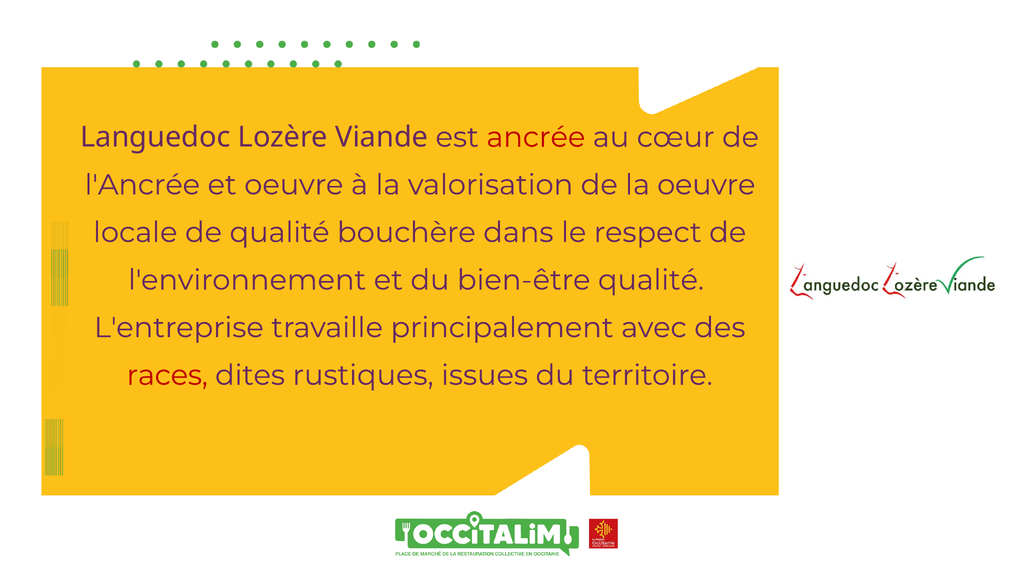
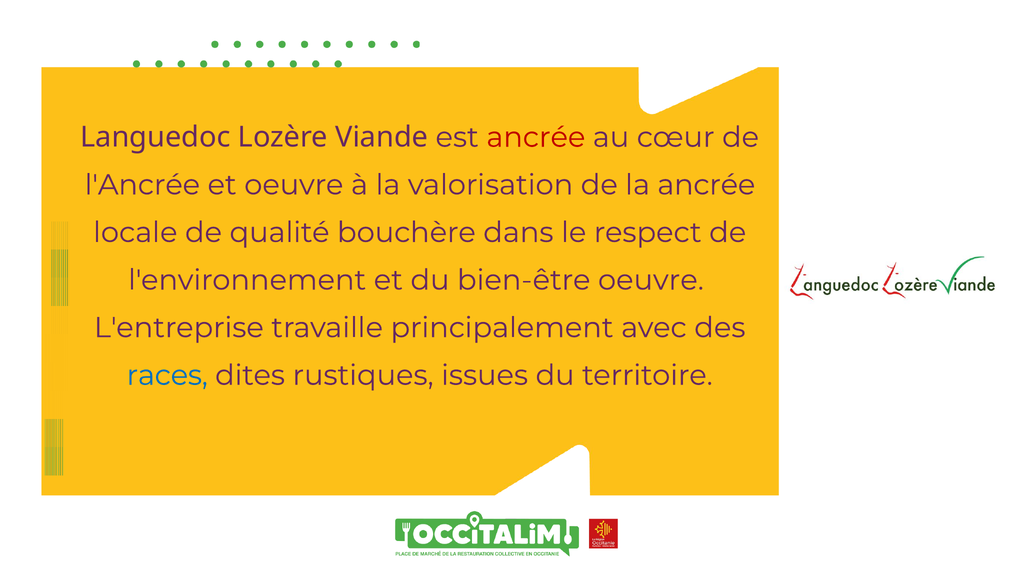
la oeuvre: oeuvre -> ancrée (706, 185)
bien-être qualité: qualité -> oeuvre (651, 280)
races colour: red -> blue (167, 375)
